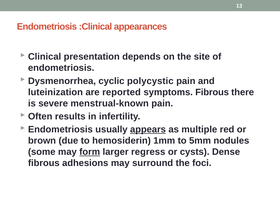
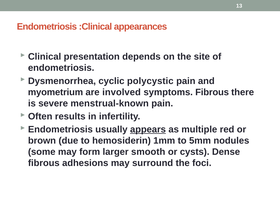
luteinization: luteinization -> myometrium (56, 92)
reported: reported -> involved (122, 92)
form underline: present -> none (90, 152)
regress: regress -> smooth (148, 152)
